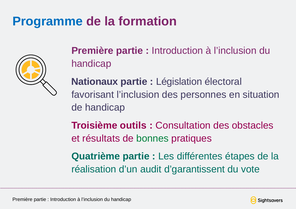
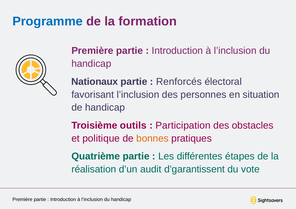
Législation: Législation -> Renforcés (179, 82)
Consultation: Consultation -> Participation (183, 126)
résultats: résultats -> politique (101, 139)
bonnes colour: green -> orange (153, 139)
